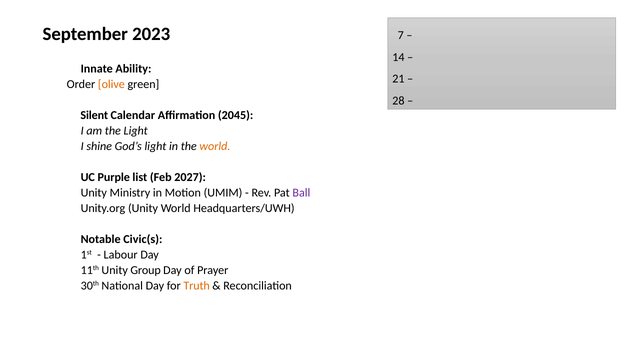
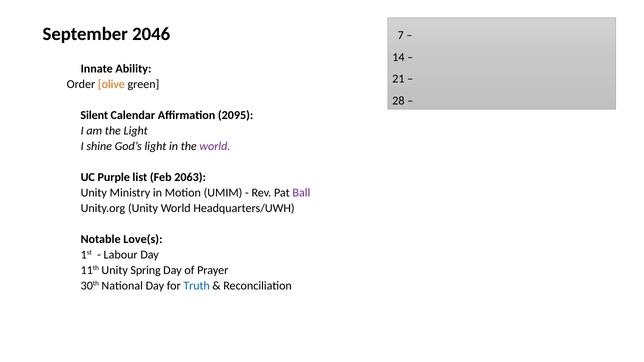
2023: 2023 -> 2046 (151, 34)
2045: 2045 -> 2095 (236, 115)
world colour: orange -> purple (215, 146)
2027: 2027 -> 2063 (190, 177)
Civic(s: Civic(s -> Love(s (143, 239)
Group: Group -> Spring (146, 270)
Truth colour: orange -> blue (197, 286)
